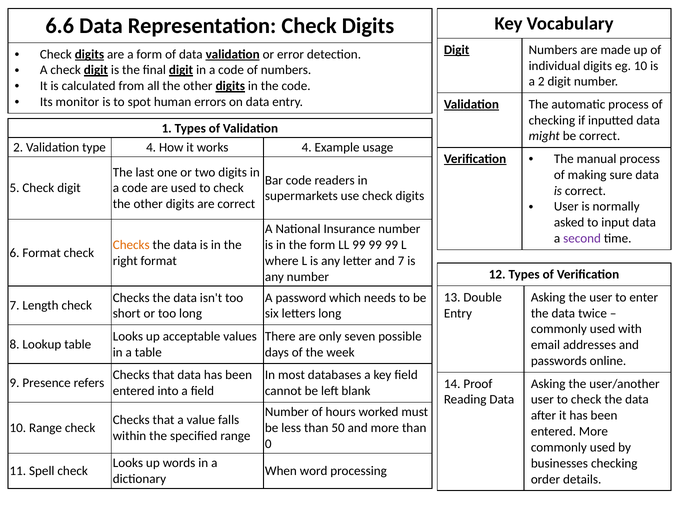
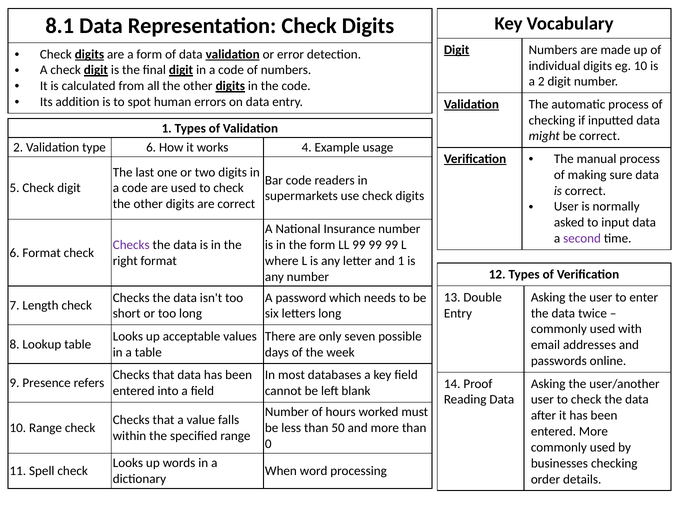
6.6: 6.6 -> 8.1 (60, 26)
monitor: monitor -> addition (78, 102)
type 4: 4 -> 6 (151, 147)
Checks colour: orange -> purple (131, 245)
and 7: 7 -> 1 (401, 261)
